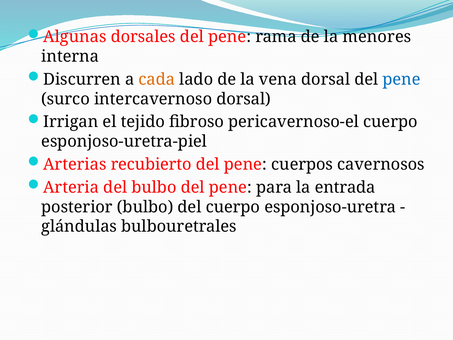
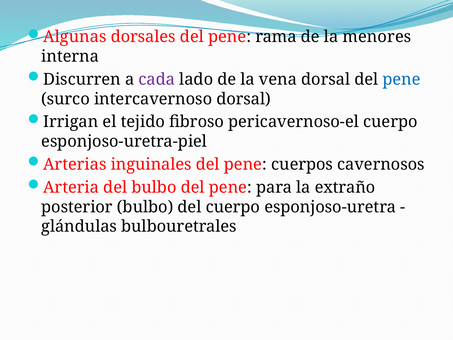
cada colour: orange -> purple (157, 79)
recubierto: recubierto -> inguinales (151, 164)
entrada: entrada -> extraño (345, 187)
